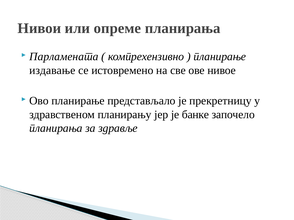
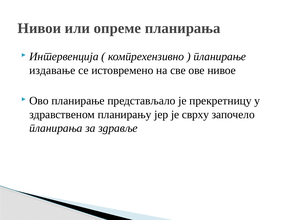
Парламената: Парламената -> Интервенција (64, 57)
банке: банке -> сврху (195, 115)
